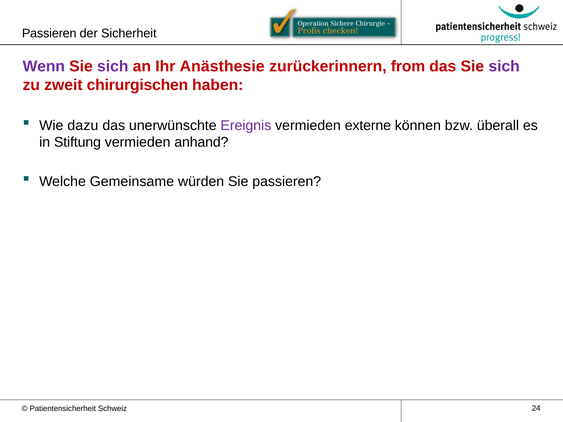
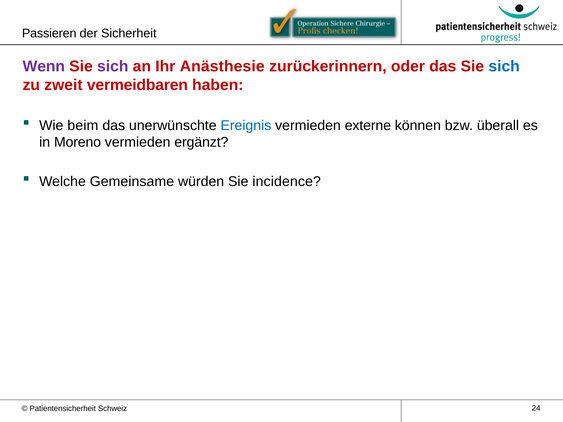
from: from -> oder (408, 66)
sich colour: purple -> blue (504, 66)
chirurgischen: chirurgischen -> vermeidbaren (137, 85)
dazu: dazu -> beim (83, 125)
Ereignis colour: purple -> blue (246, 125)
Stiftung: Stiftung -> Moreno (78, 142)
anhand: anhand -> ergänzt (201, 142)
Sie passieren: passieren -> incidence (287, 182)
